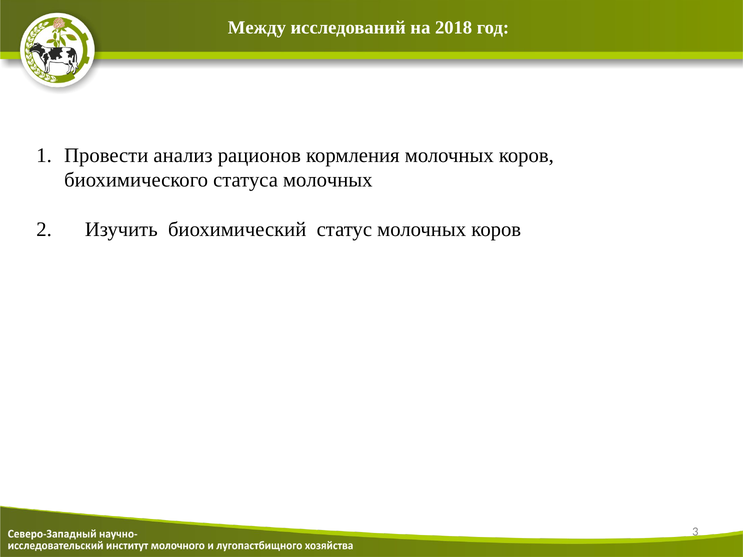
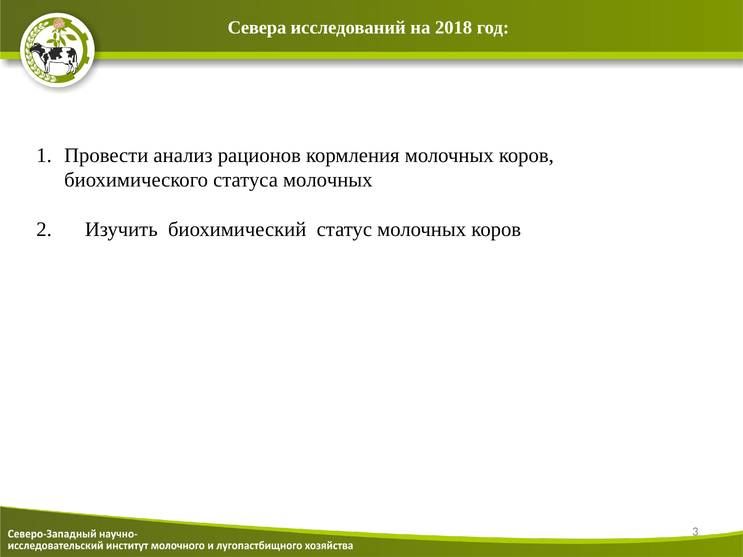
Между: Между -> Севера (257, 28)
